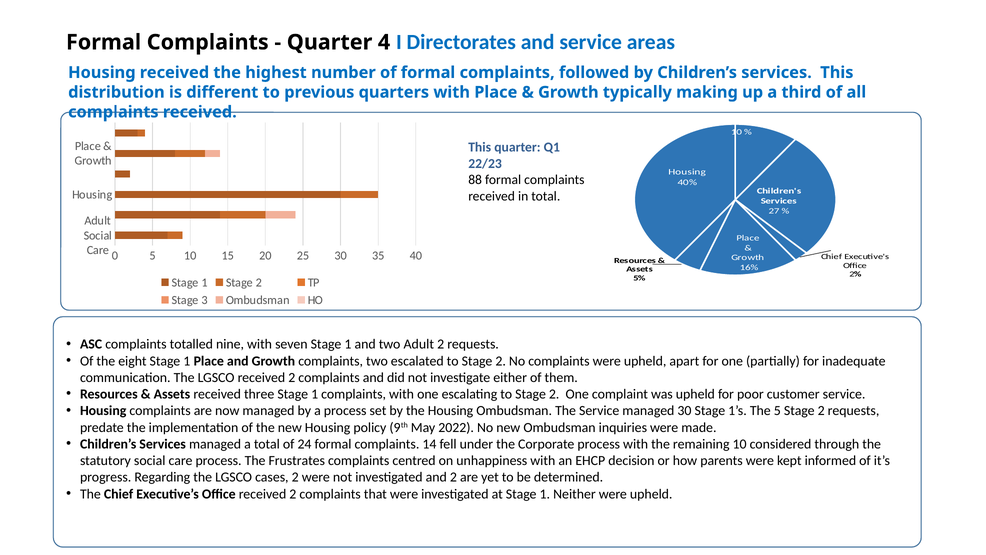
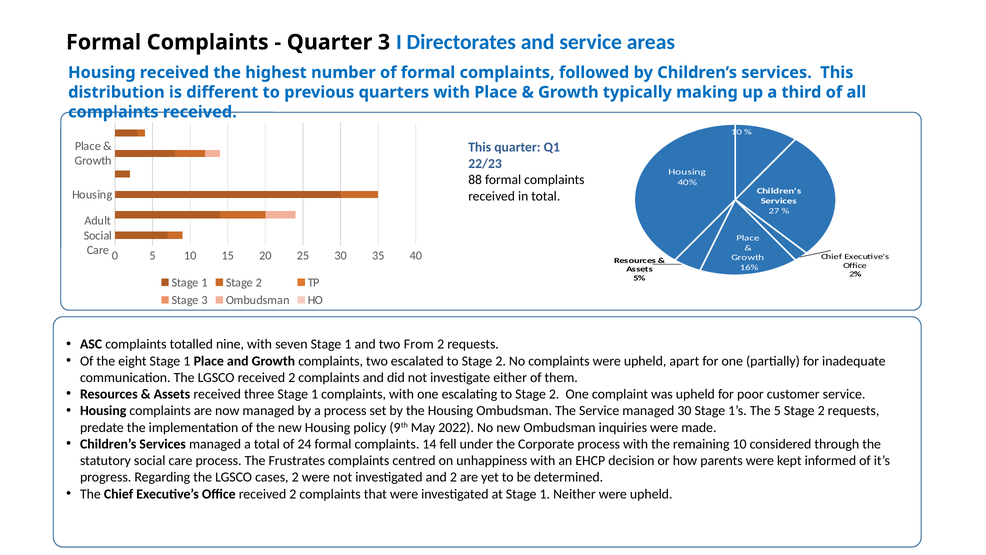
Quarter 4: 4 -> 3 (384, 42)
two Adult: Adult -> From (419, 344)
